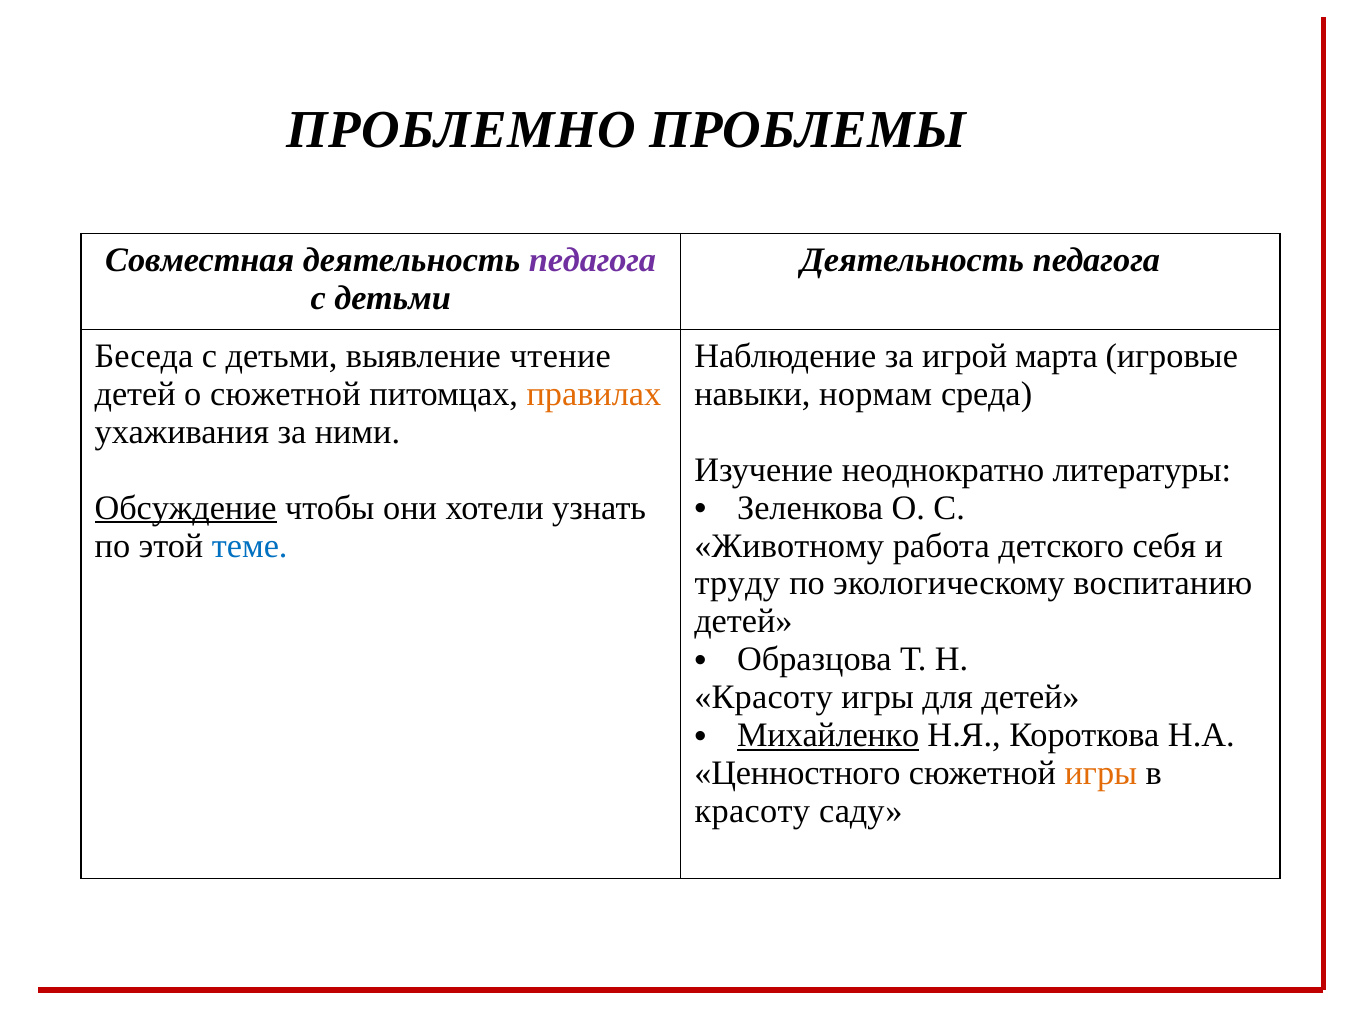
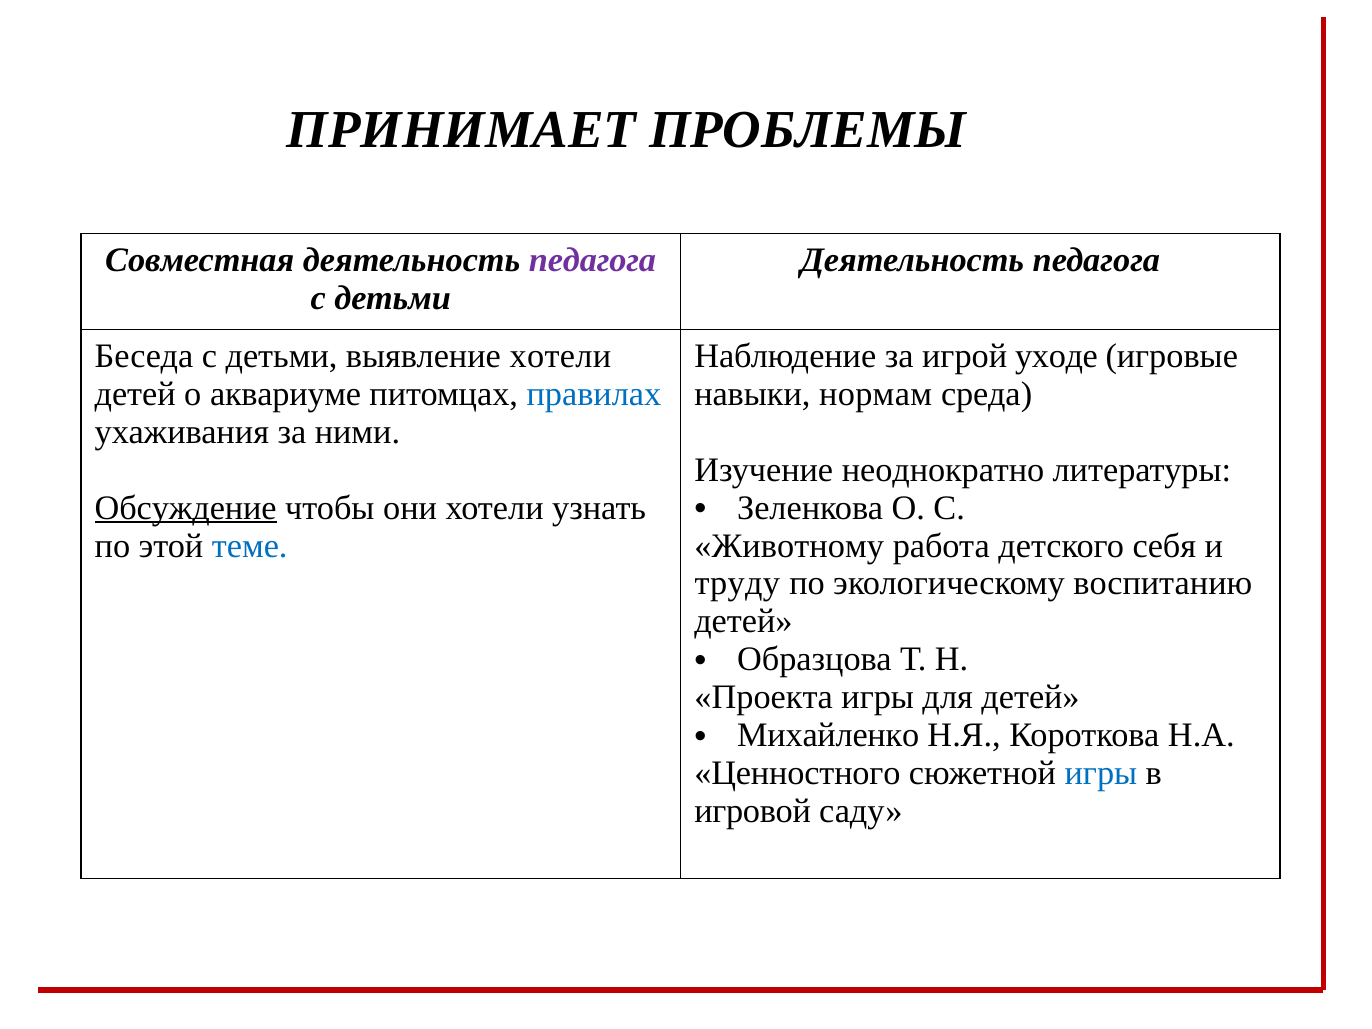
ПРОБЛЕМНО: ПРОБЛЕМНО -> ПРИНИМАЕТ (461, 130)
выявление чтение: чтение -> хотели (560, 356)
марта: марта -> уходе (1057, 356)
о сюжетной: сюжетной -> аквариуме (286, 394)
правилах colour: orange -> blue (594, 394)
Красоту: Красоту -> Проекта (764, 698)
Михайленко underline: present -> none (828, 736)
игры colour: orange -> blue (1101, 774)
красоту: красоту -> игровой (753, 812)
